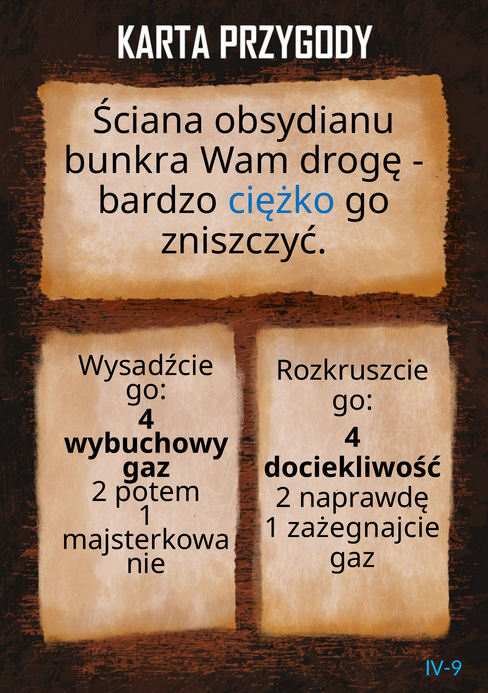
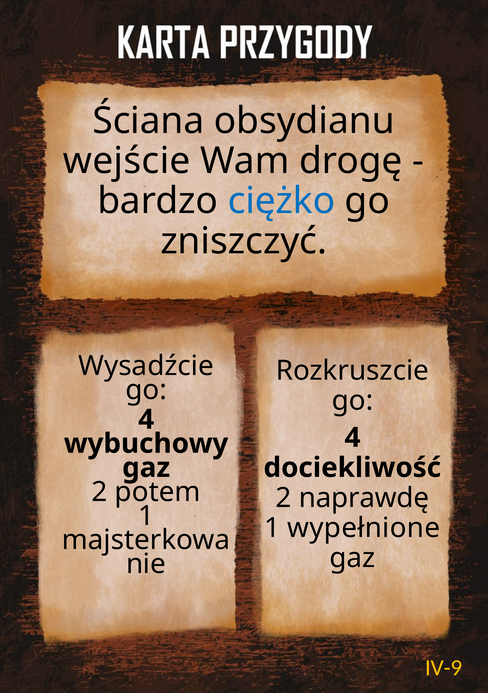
bunkra: bunkra -> wejście (127, 161)
zażegnajcie: zażegnajcie -> wypełnione (364, 528)
IV-9 colour: light blue -> yellow (444, 668)
